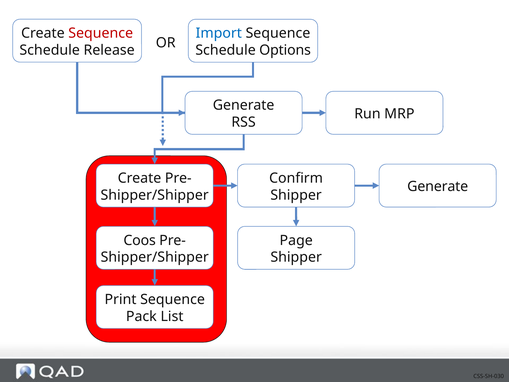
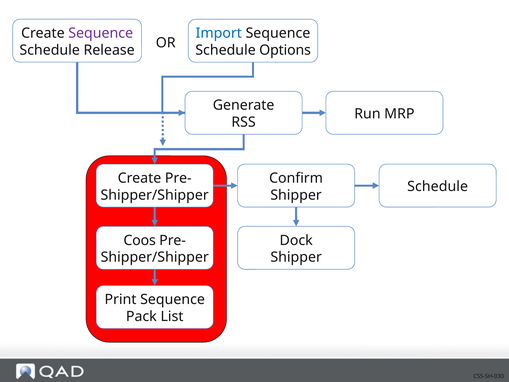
Sequence colour: red -> purple (101, 33)
Generate: Generate -> Schedule (438, 186)
Page: Page -> Dock (296, 240)
